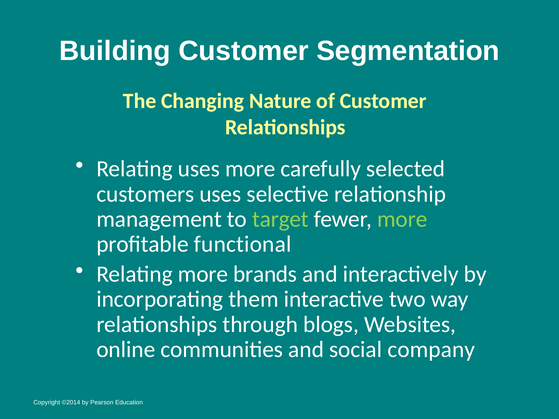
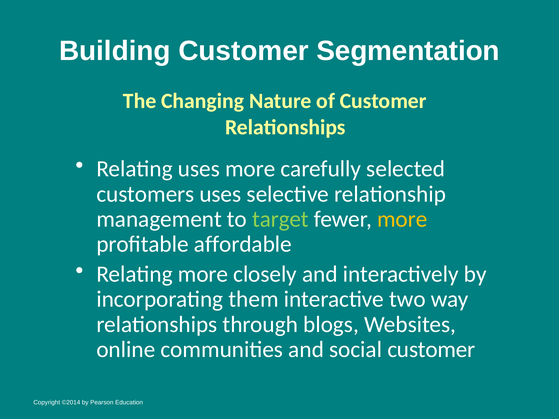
more colour: light green -> yellow (402, 219)
functional: functional -> affordable (243, 244)
brands: brands -> closely (265, 274)
social company: company -> customer (431, 350)
